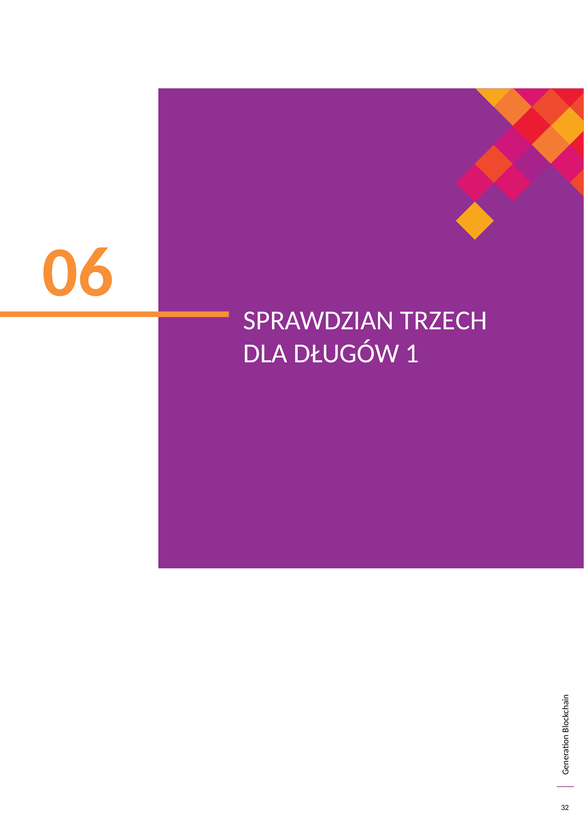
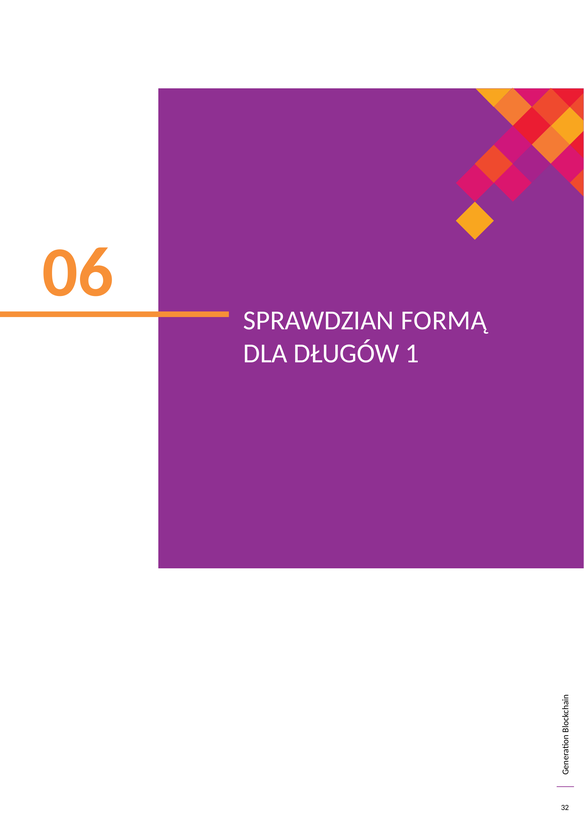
TRZECH: TRZECH -> FORMĄ (444, 321)
